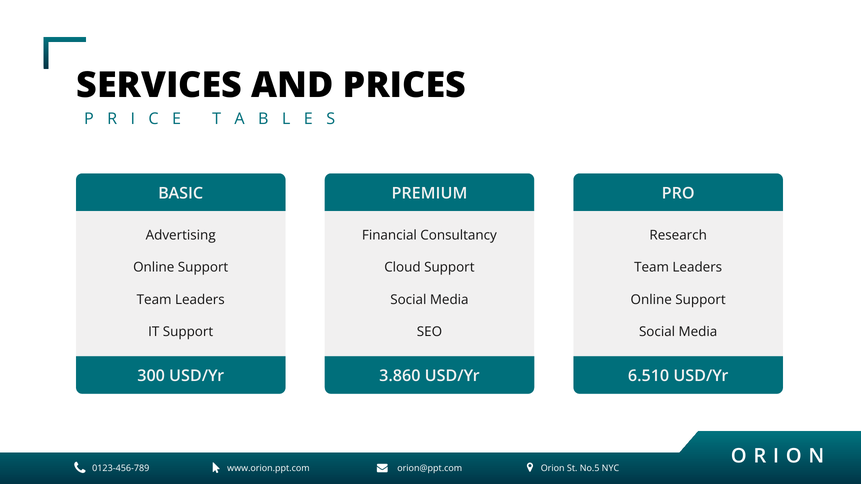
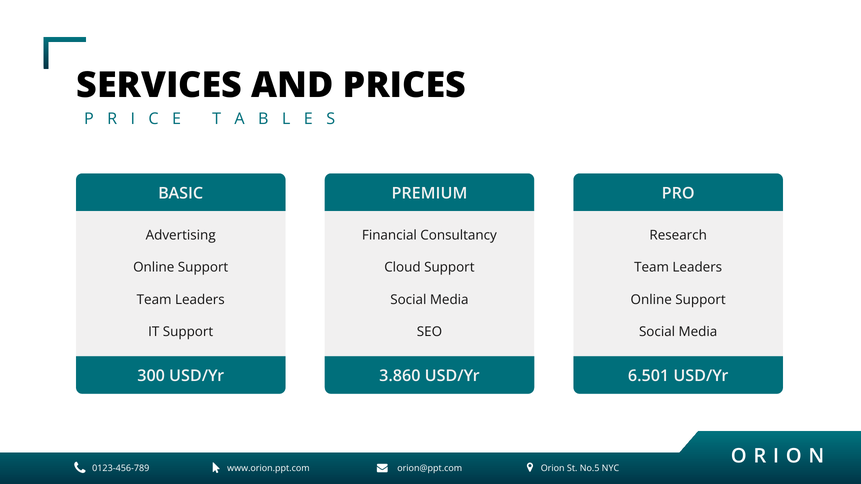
6.510: 6.510 -> 6.501 (649, 376)
